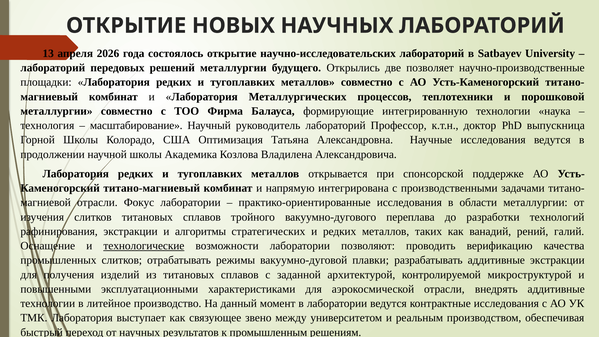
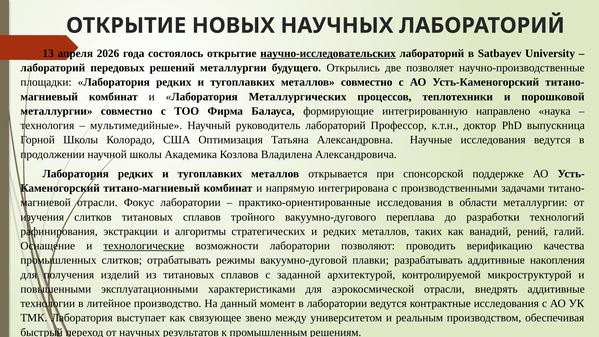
научно-исследовательских underline: none -> present (328, 53)
интегрированную технологии: технологии -> направлено (503, 111)
масштабирование: масштабирование -> мультимедийные (136, 125)
аддитивные экстракции: экстракции -> накопления (557, 260)
